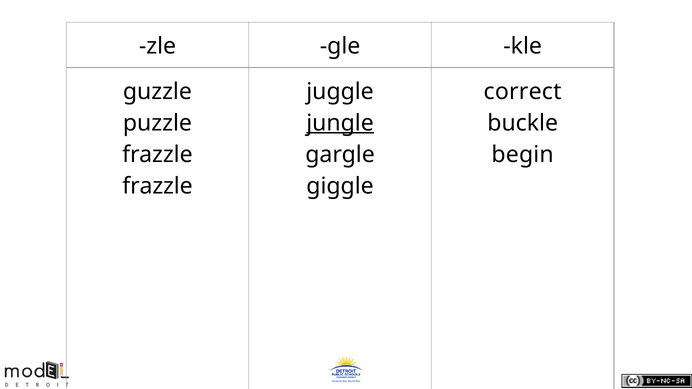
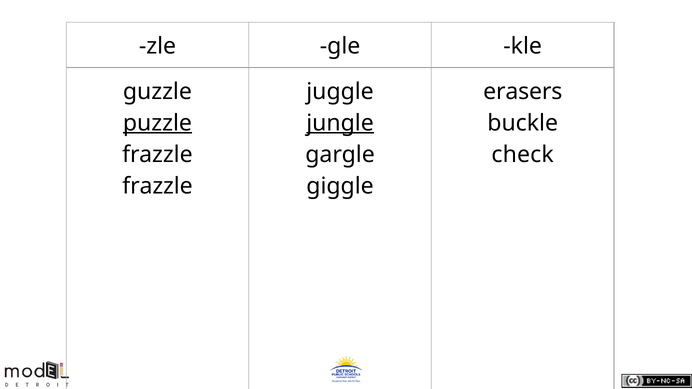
correct: correct -> erasers (523, 92)
puzzle underline: none -> present (157, 123)
begin: begin -> check (523, 155)
